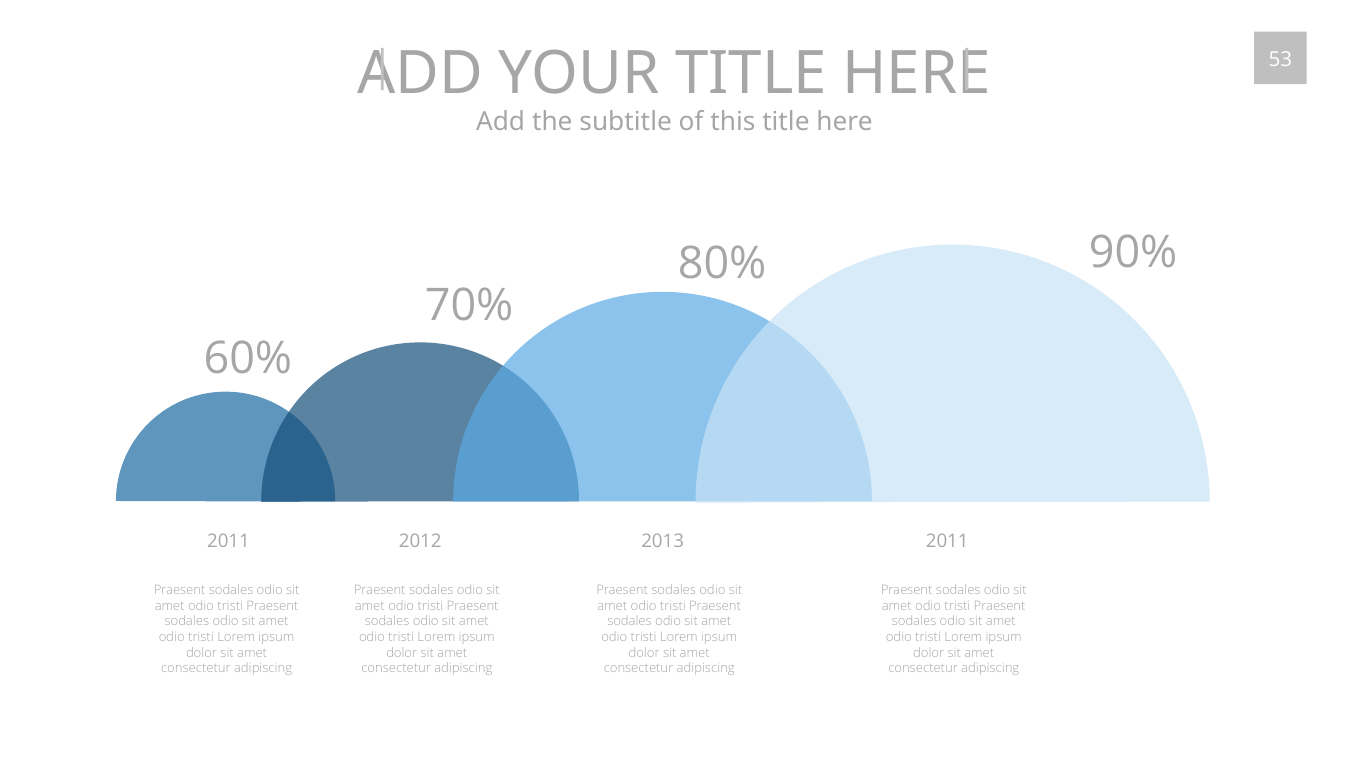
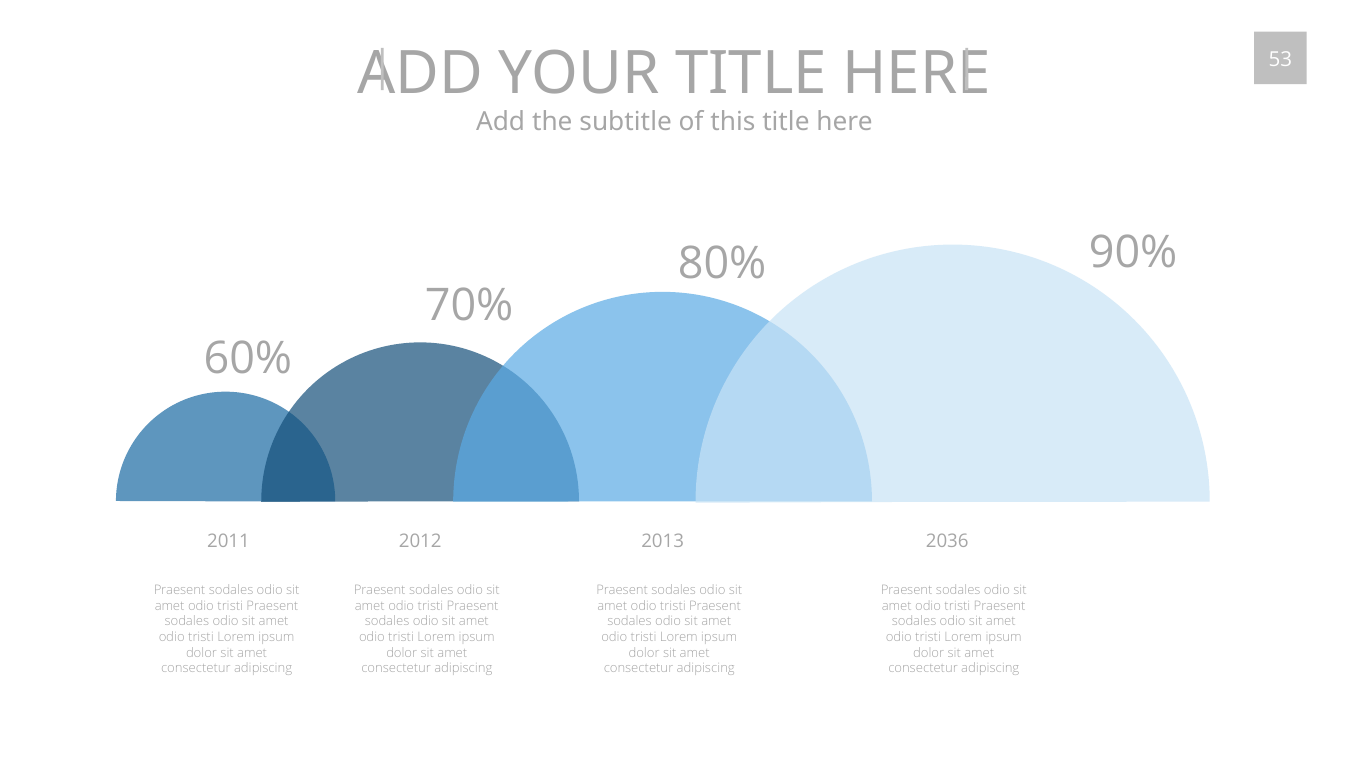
2011: 2011 -> 2036 (947, 541)
